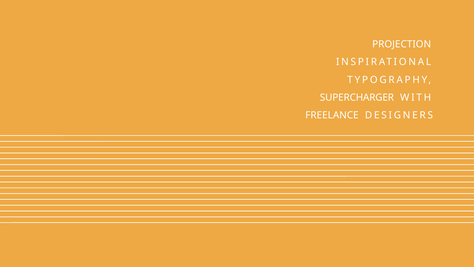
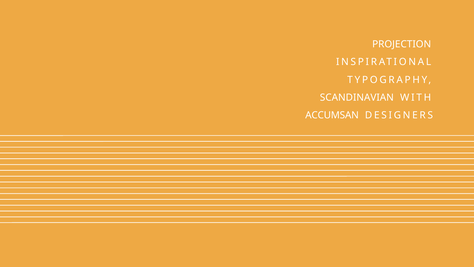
SUPERCHARGER: SUPERCHARGER -> SCANDINAVIAN (357, 97)
FREELANCE: FREELANCE -> ACCUMSAN (332, 115)
